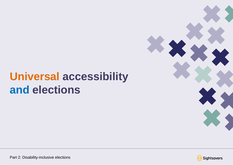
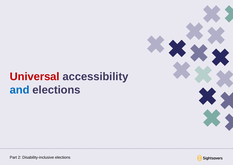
Universal colour: orange -> red (35, 76)
